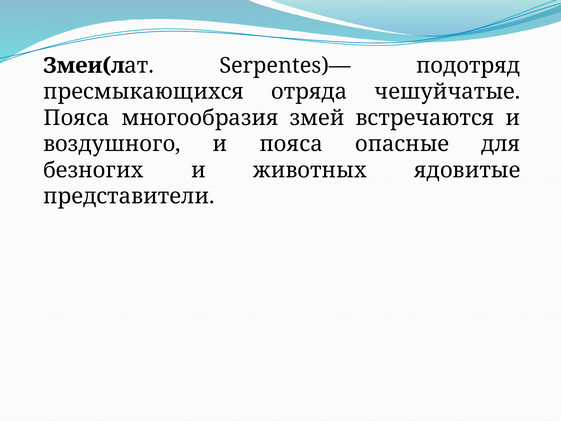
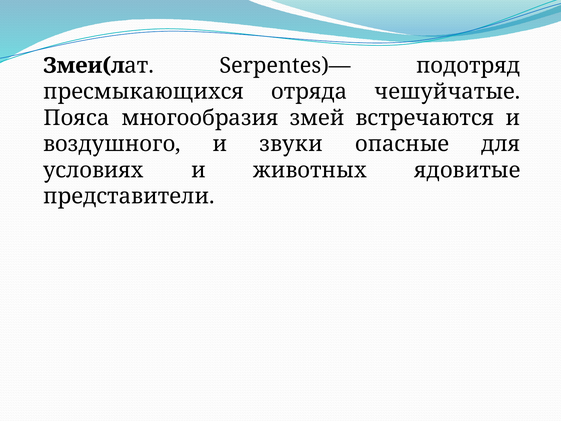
и пояса: пояса -> звуки (291, 144)
безногих: безногих -> условиях (93, 170)
